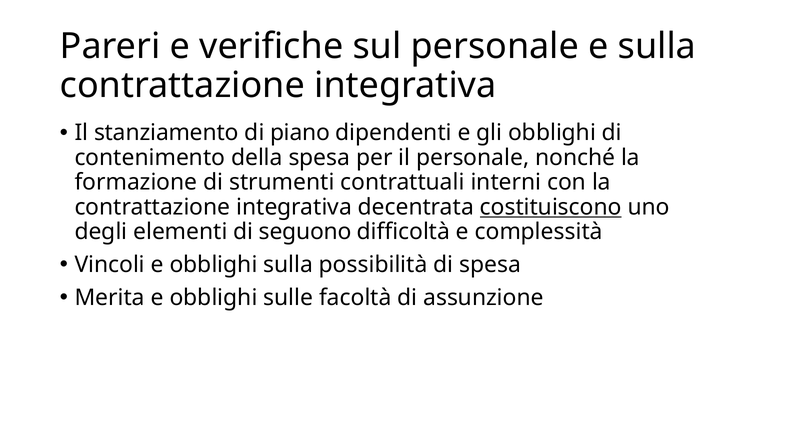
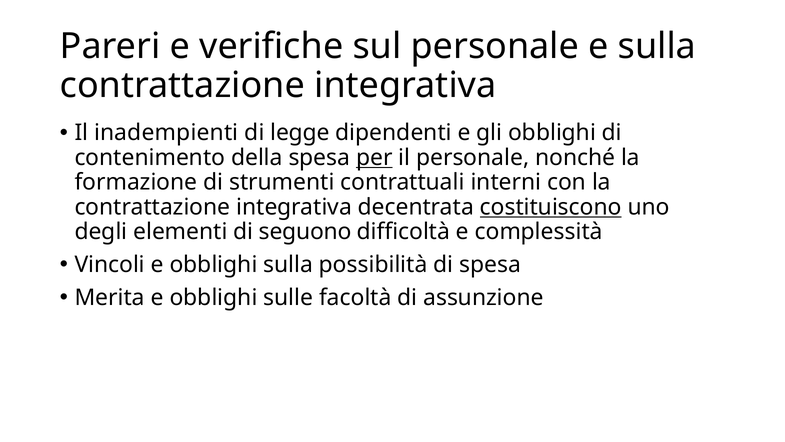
stanziamento: stanziamento -> inadempienti (166, 133)
piano: piano -> legge (300, 133)
per underline: none -> present (374, 157)
